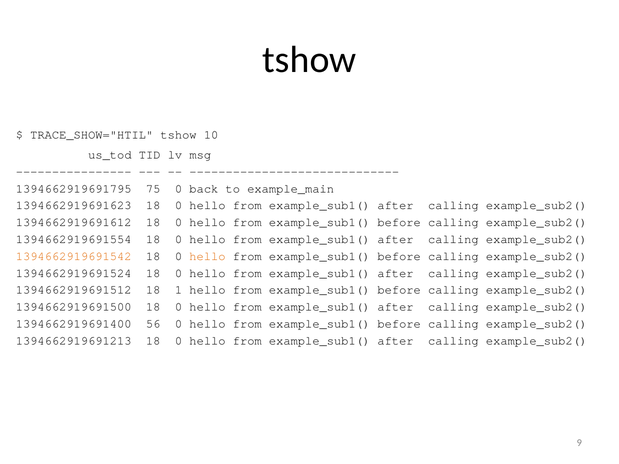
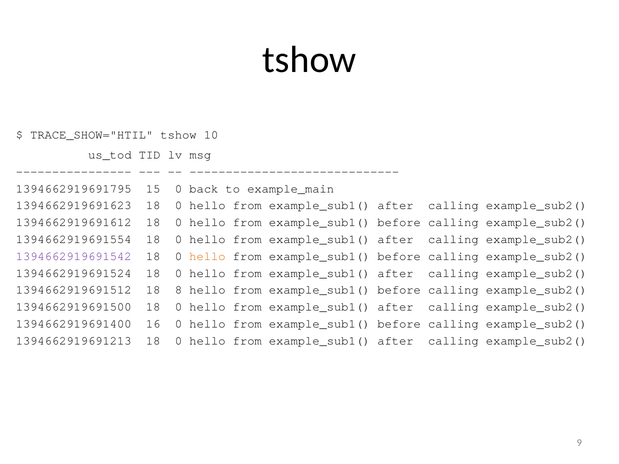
75: 75 -> 15 (153, 189)
1394662919691542 colour: orange -> purple (74, 256)
1: 1 -> 8 (179, 290)
56: 56 -> 16 (153, 324)
